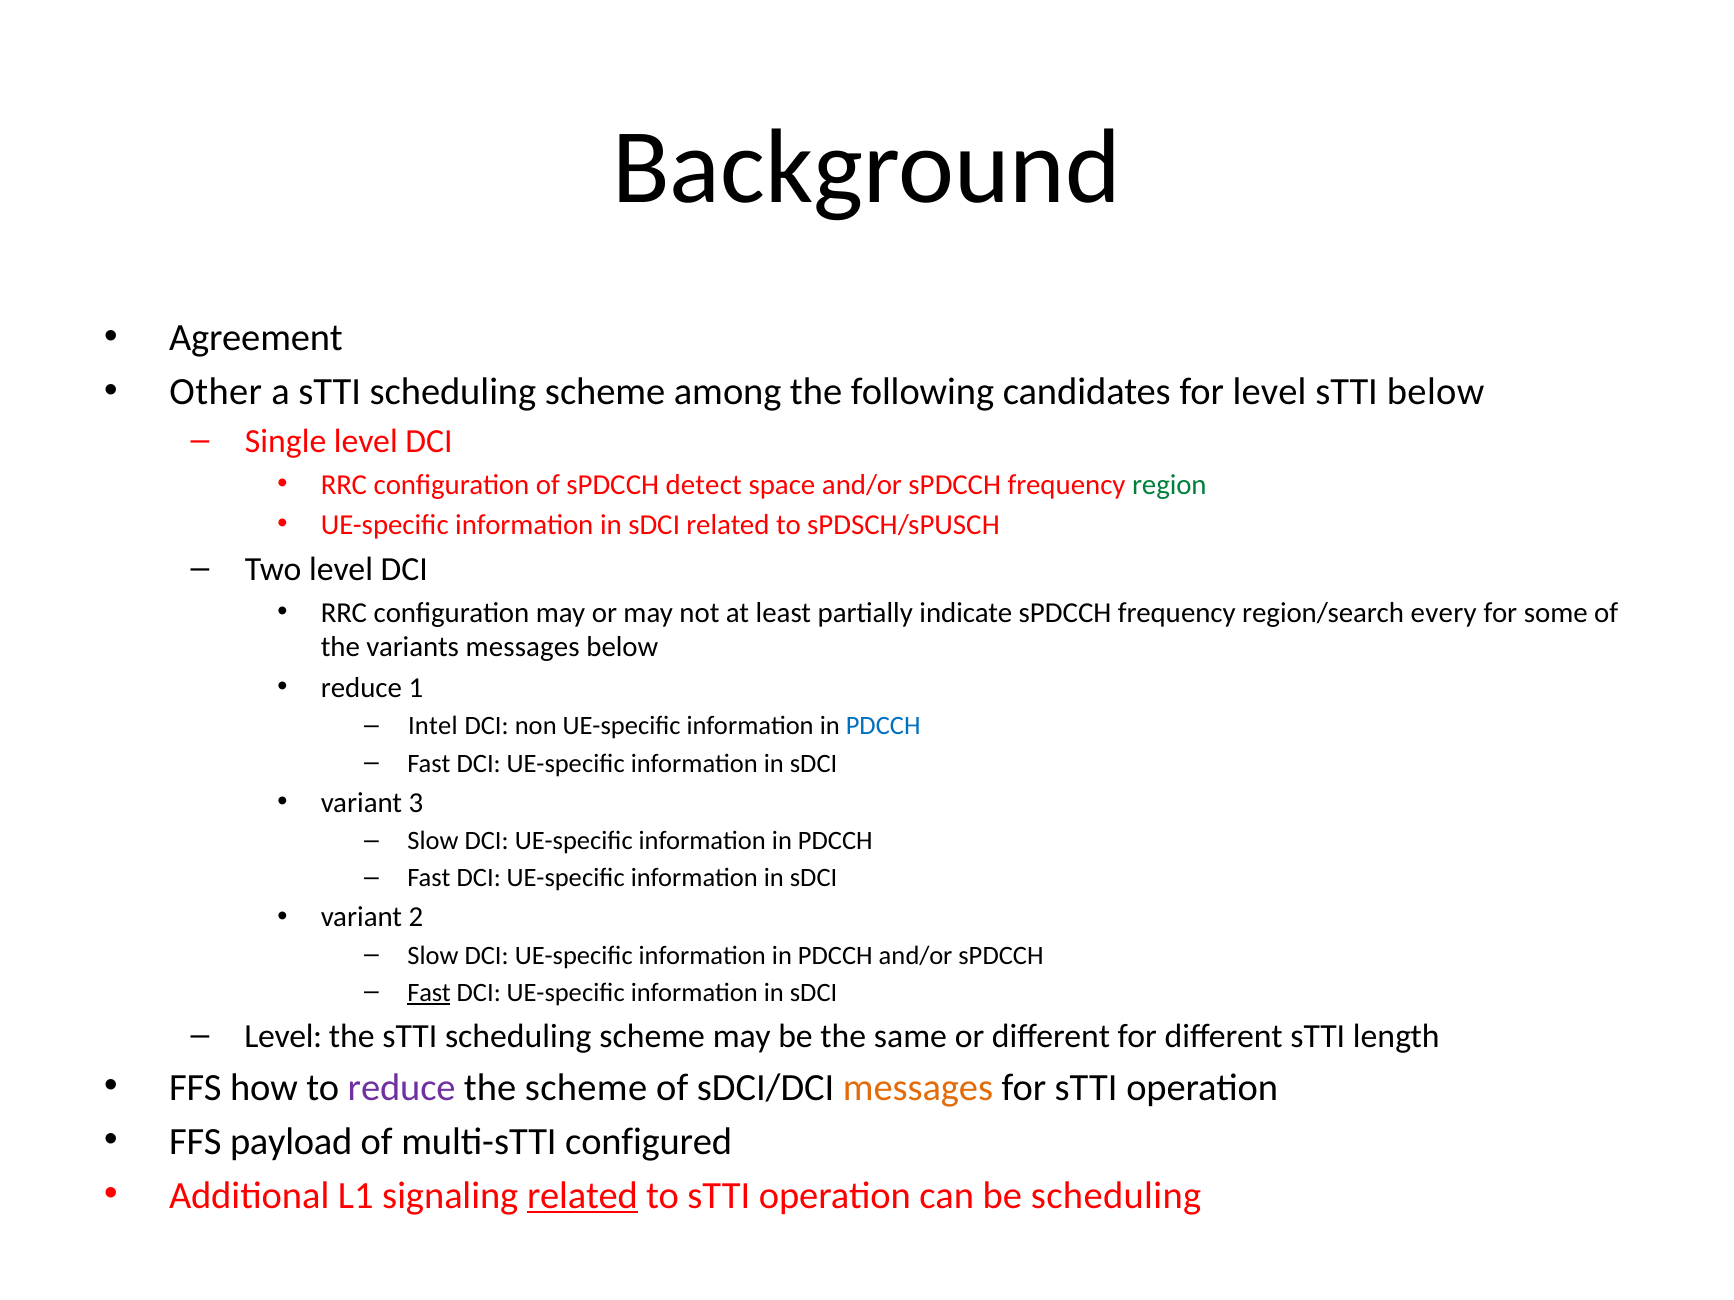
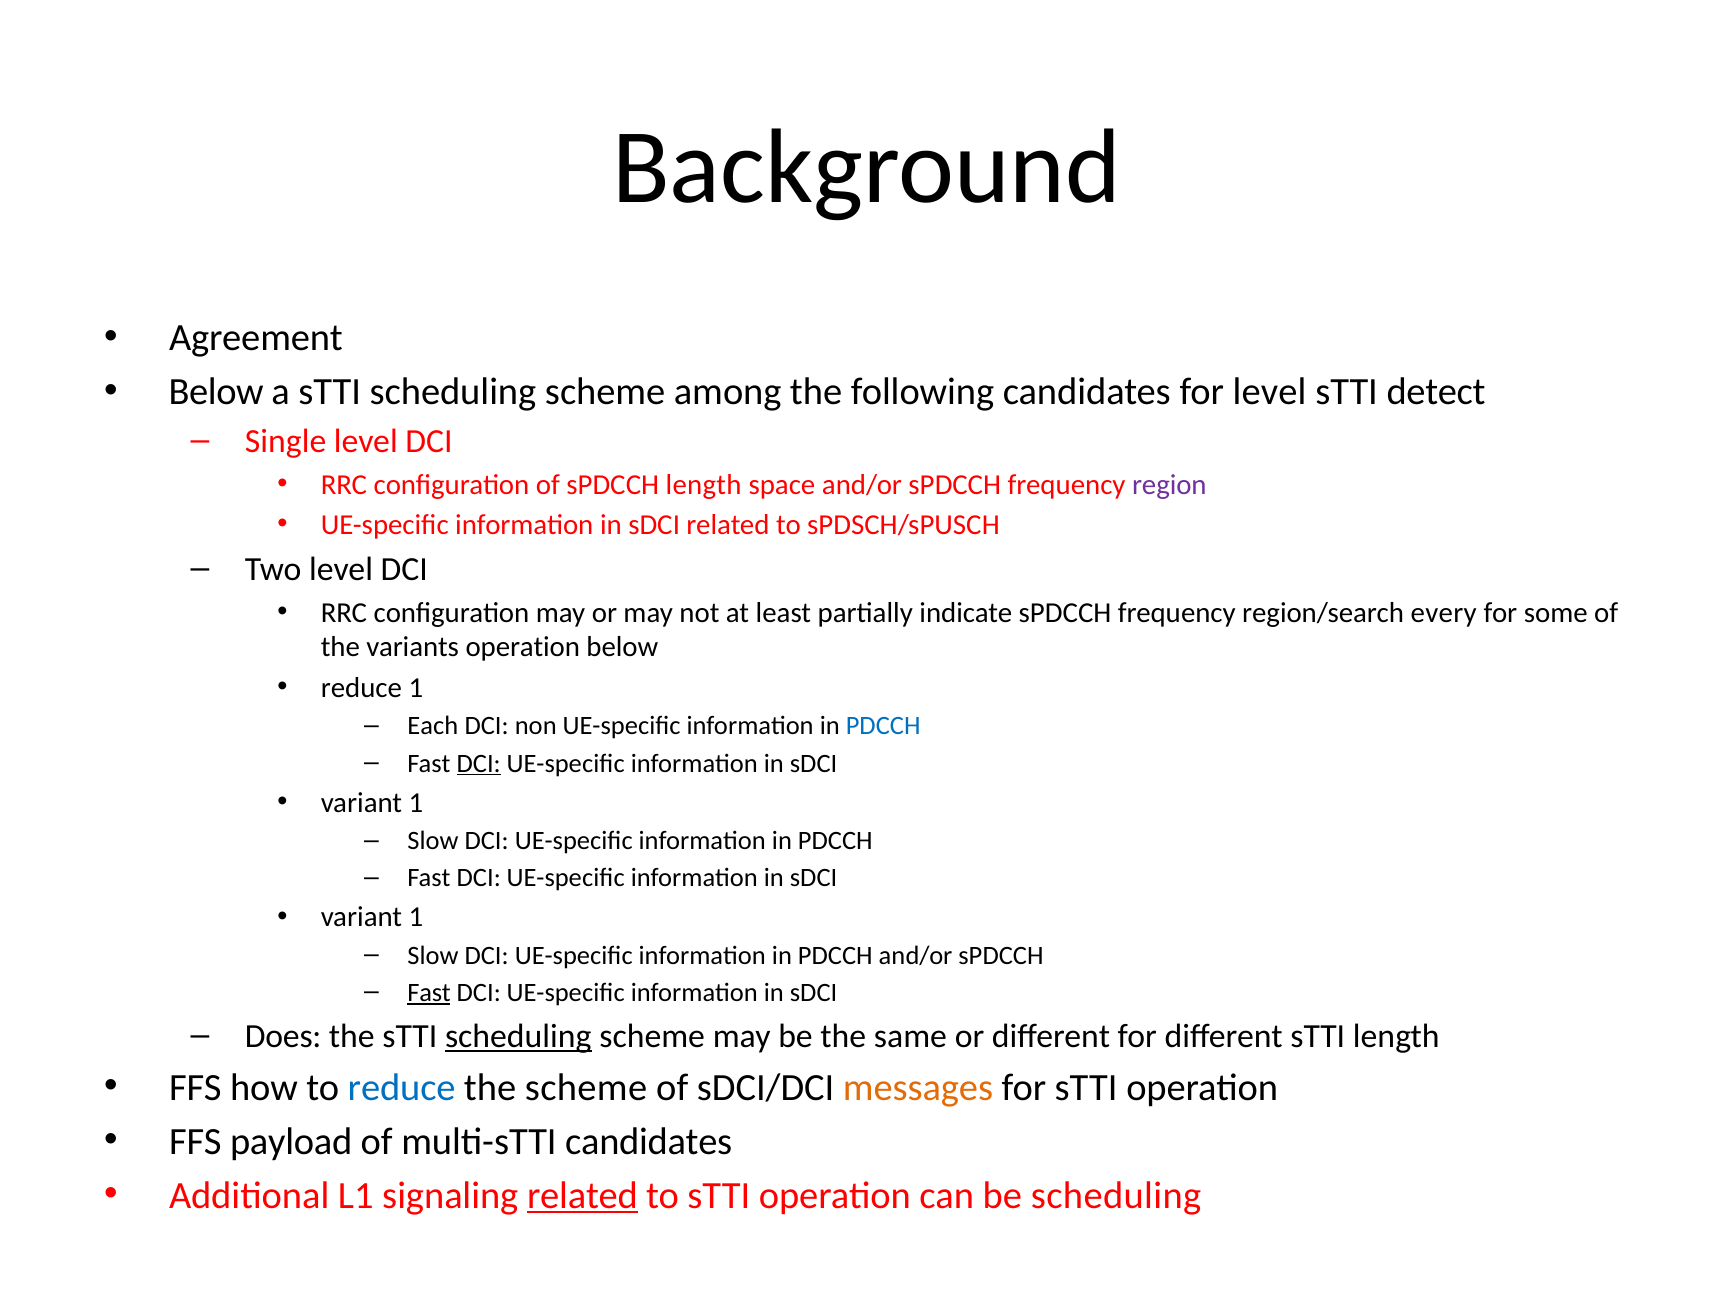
Other: Other -> Below (216, 392)
sTTI below: below -> detect (1436, 392)
sPDCCH detect: detect -> length (704, 485)
region colour: green -> purple (1169, 485)
variants messages: messages -> operation (523, 648)
Intel: Intel -> Each (433, 726)
DCI underline: none -> present (479, 764)
3: 3 -> 1 (416, 803)
2: 2 -> 1 (416, 918)
Level: Level -> Does (283, 1037)
scheduling underline: none -> present (518, 1037)
reduce colour: purple -> blue (402, 1088)
multi-sTTI configured: configured -> candidates (649, 1142)
